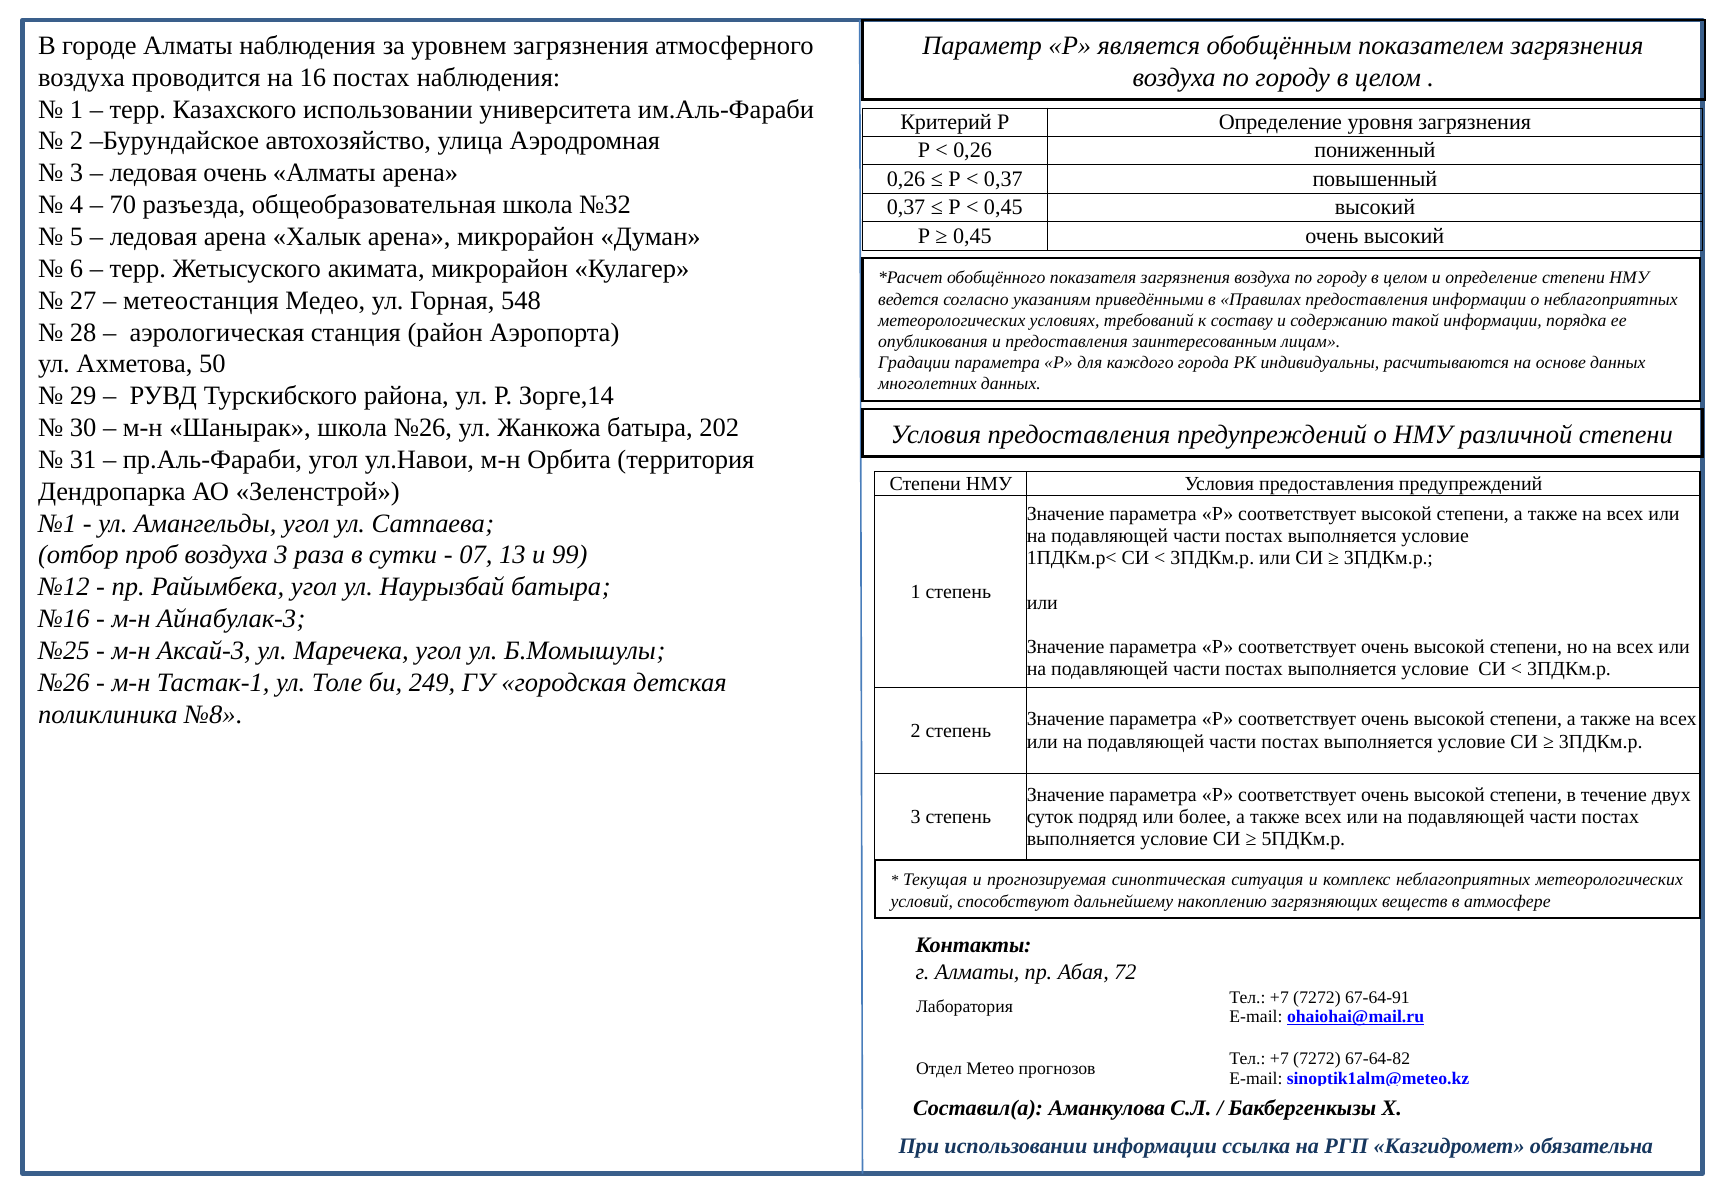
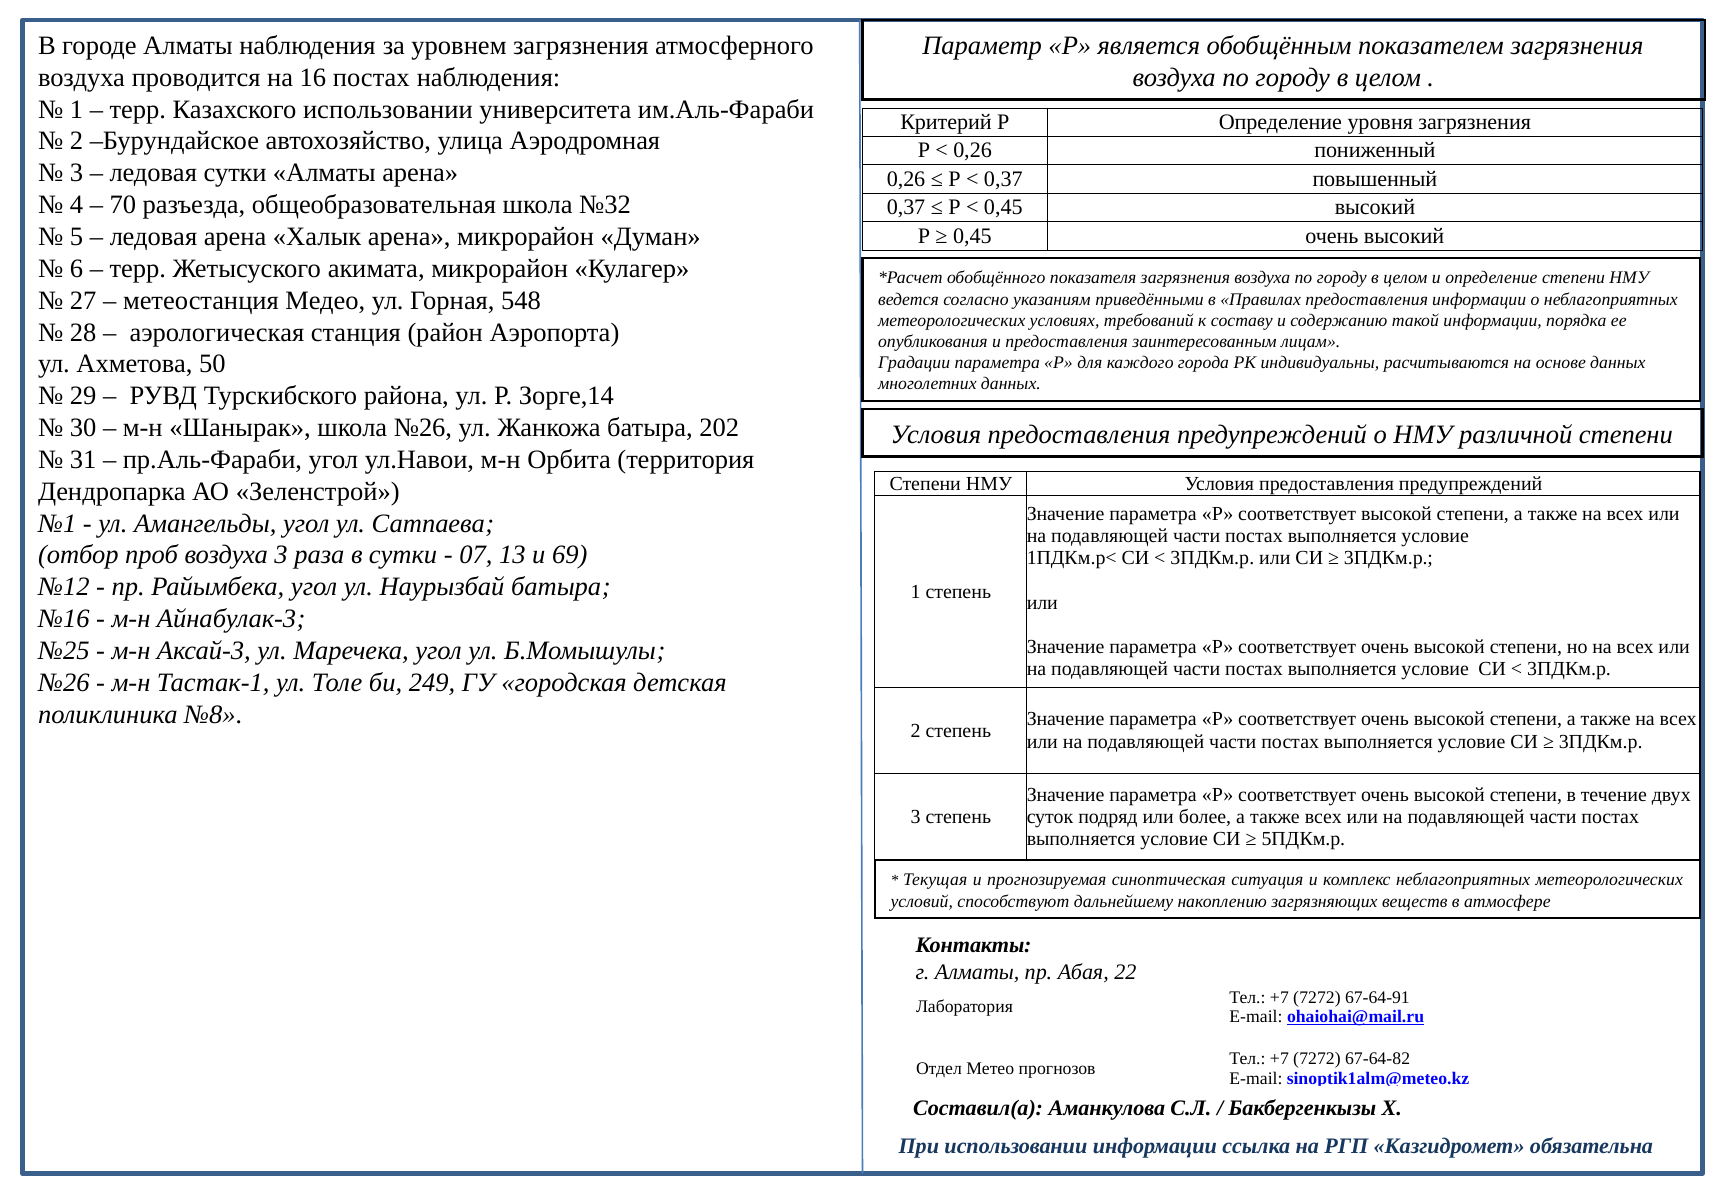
ледовая очень: очень -> сутки (235, 173)
99: 99 -> 69 (570, 555)
72: 72 -> 22 (1125, 972)
